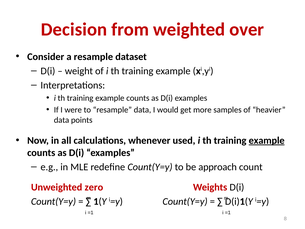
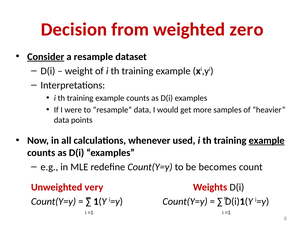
over: over -> zero (247, 30)
Consider underline: none -> present (46, 57)
approach: approach -> becomes (218, 167)
zero: zero -> very (94, 187)
